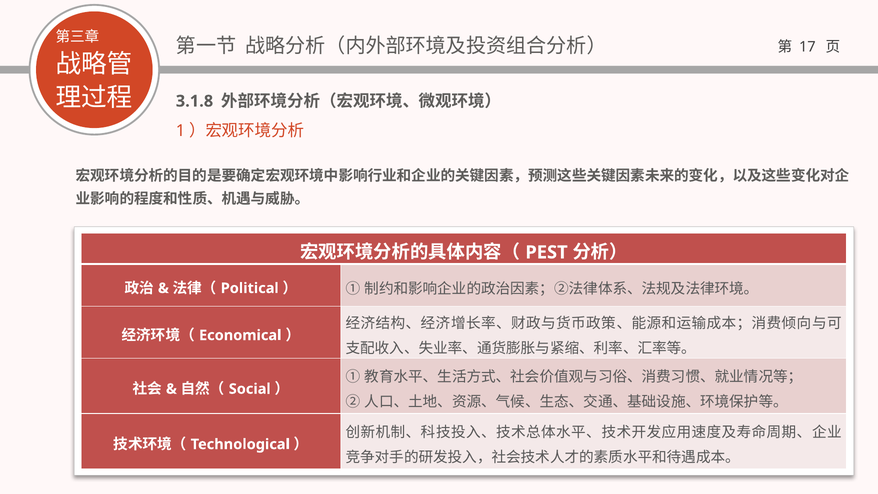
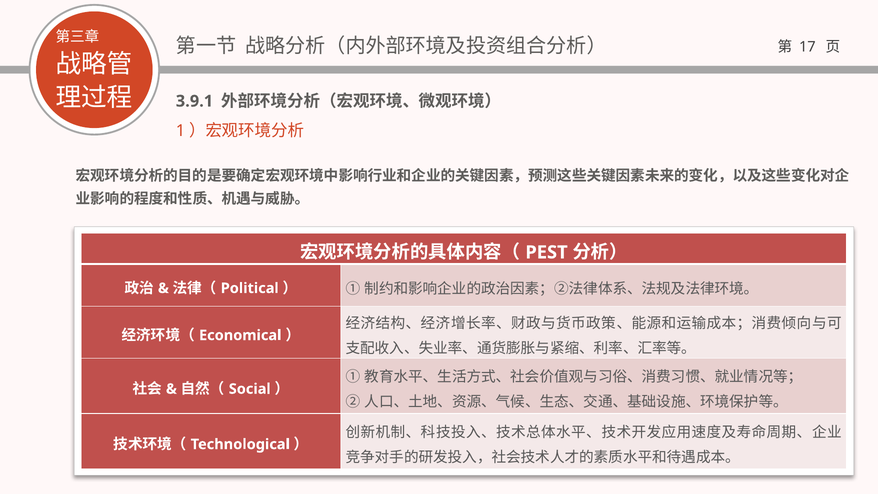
3.1.8: 3.1.8 -> 3.9.1 (195, 101)
